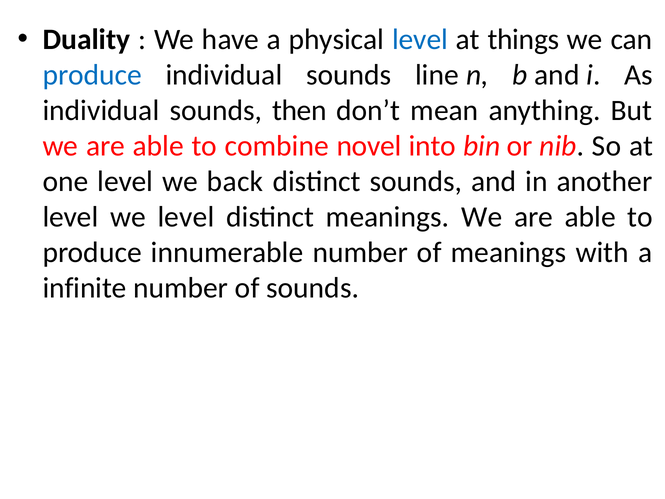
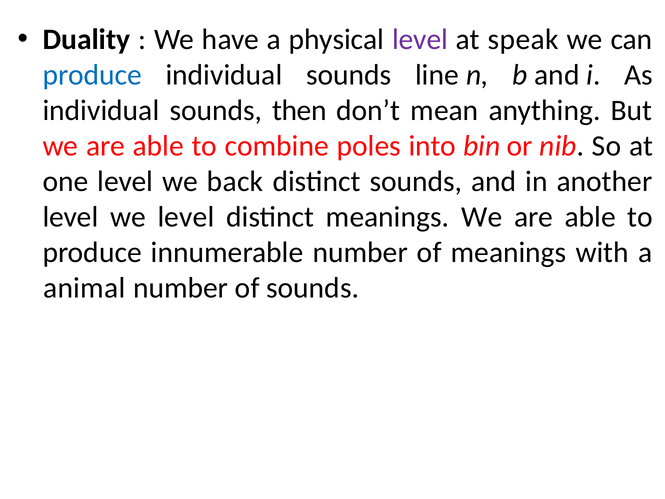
level colour: blue -> purple (420, 40)
things: things -> speak (523, 40)
novel: novel -> poles (369, 146)
infinite: infinite -> animal (84, 288)
